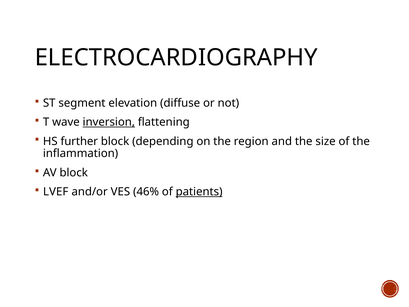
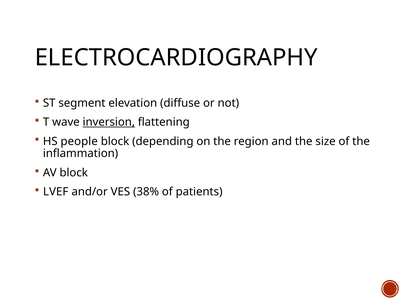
further: further -> people (79, 141)
46%: 46% -> 38% (146, 192)
patients underline: present -> none (199, 192)
